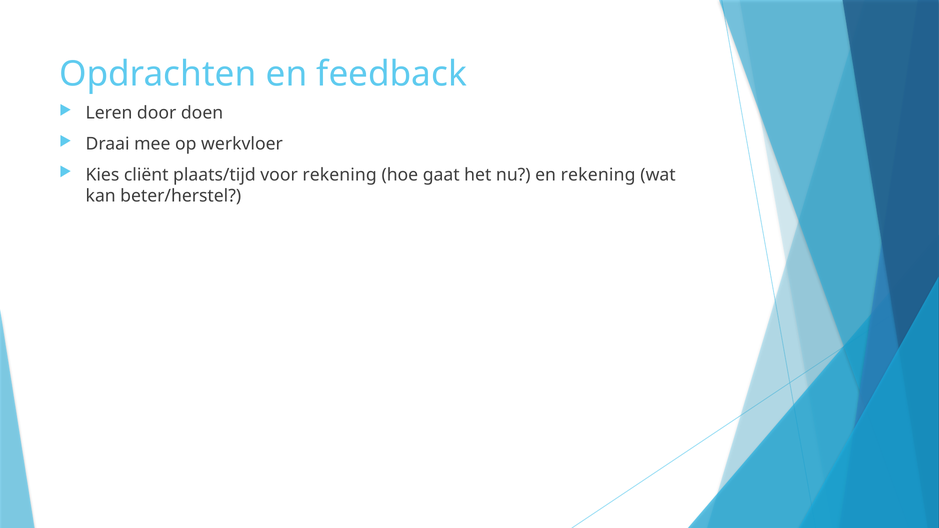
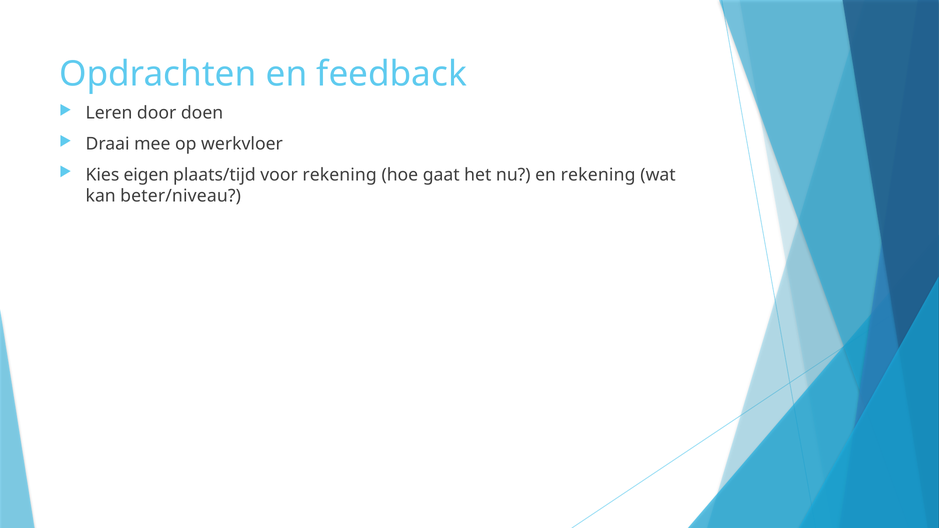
cliënt: cliënt -> eigen (146, 175)
beter/herstel: beter/herstel -> beter/niveau (181, 196)
